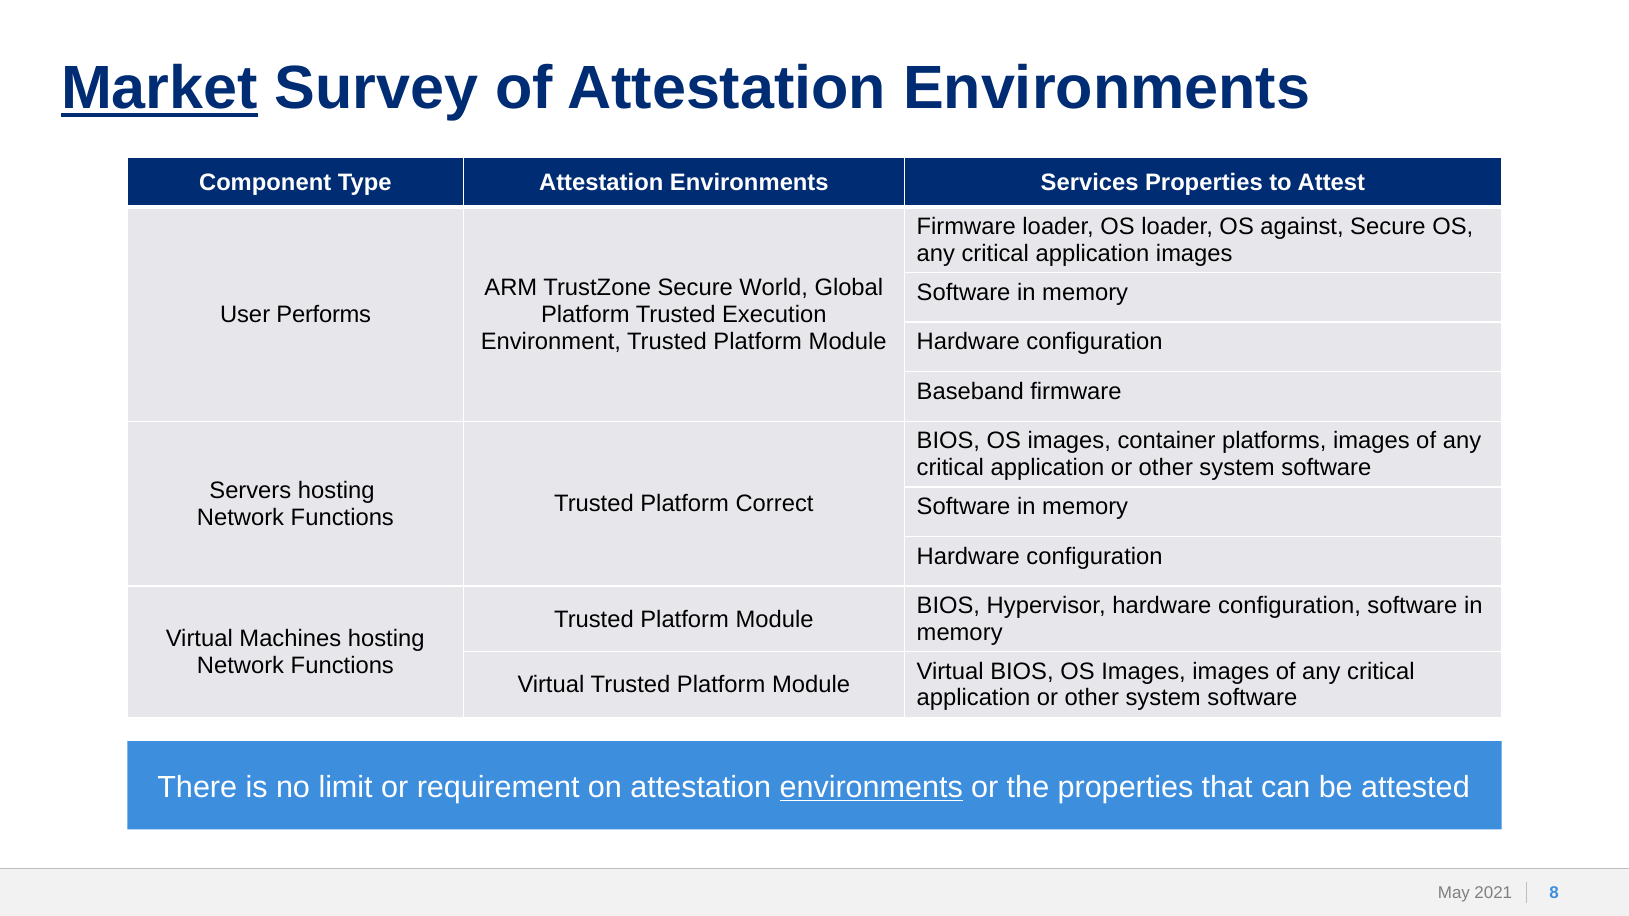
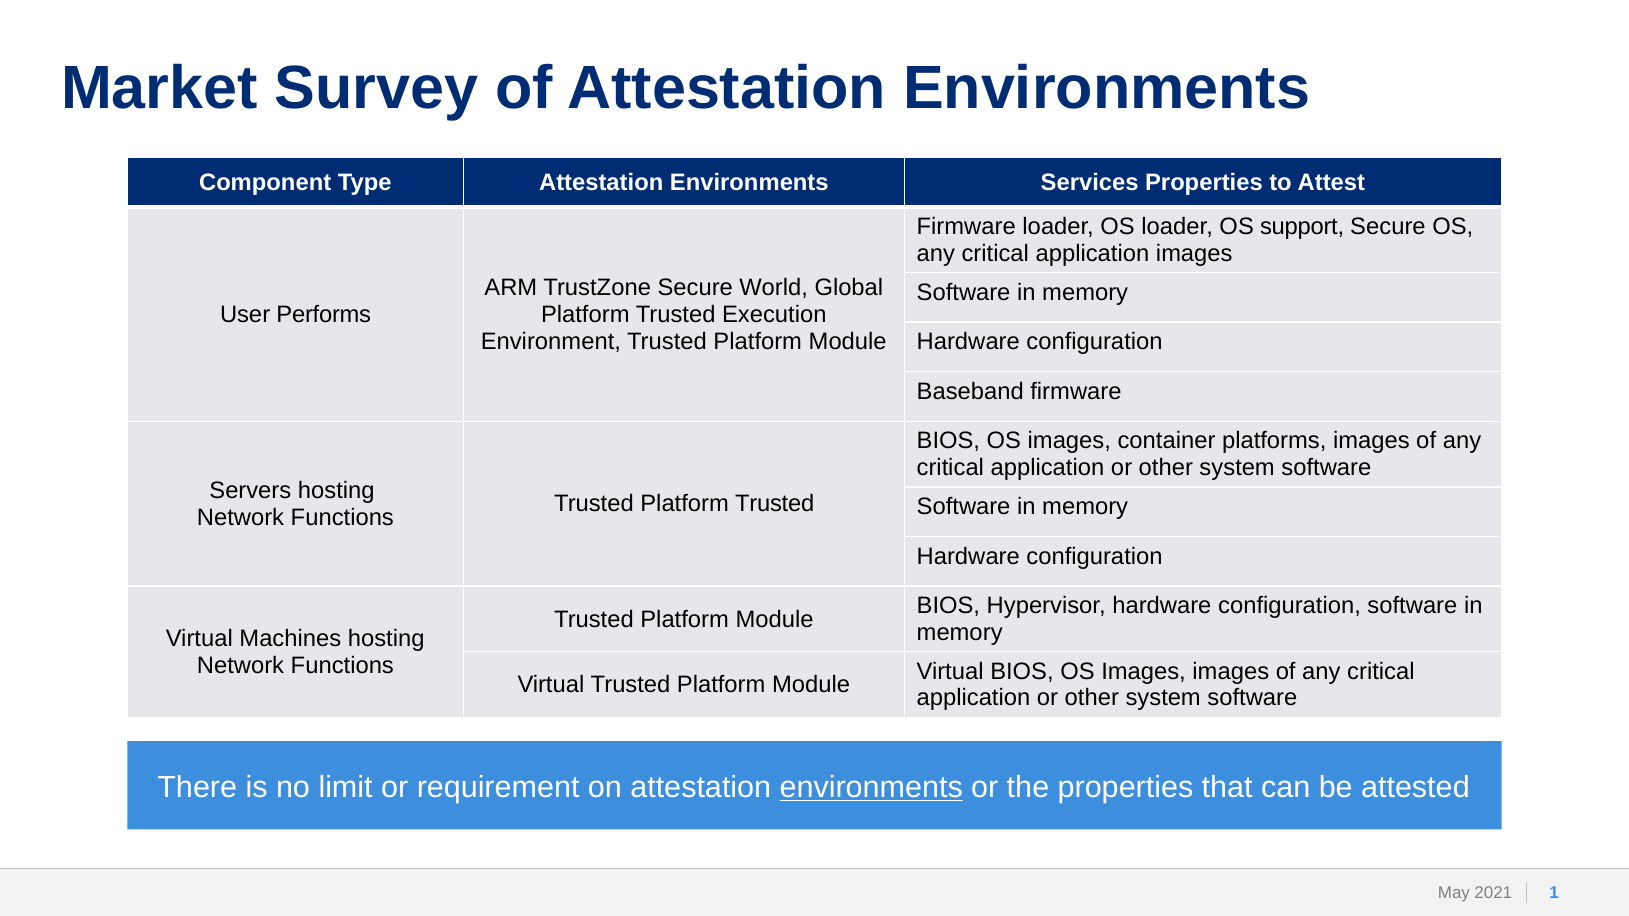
Market underline: present -> none (159, 89)
against: against -> support (1302, 227)
Trusted Platform Correct: Correct -> Trusted (775, 504)
8: 8 -> 1 (1554, 894)
